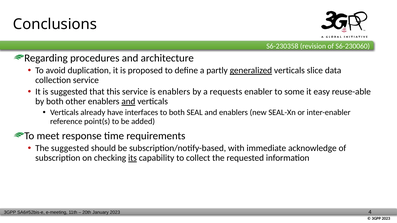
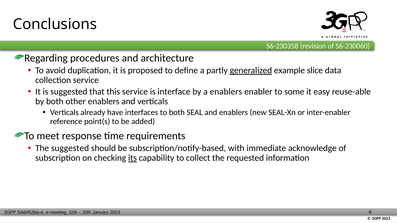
generalized verticals: verticals -> example (289, 71)
is enablers: enablers -> interface (174, 92)
a requests: requests -> enablers (226, 92)
and underline: present -> none (128, 102)
